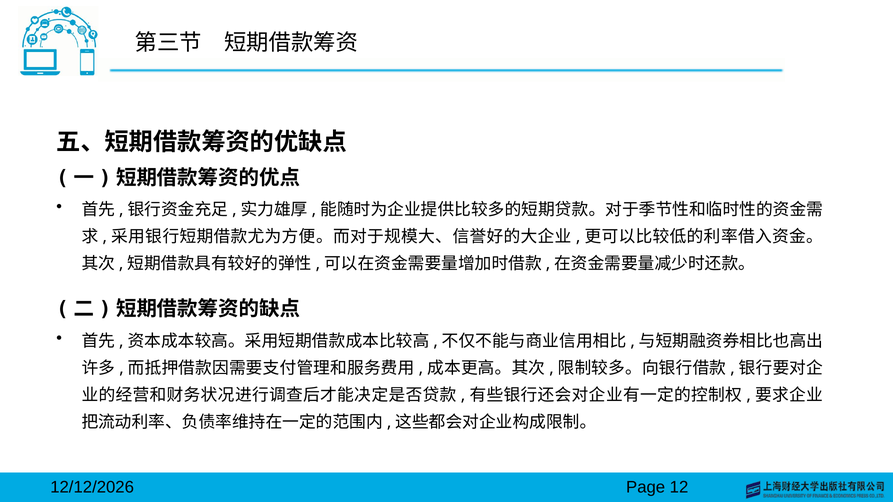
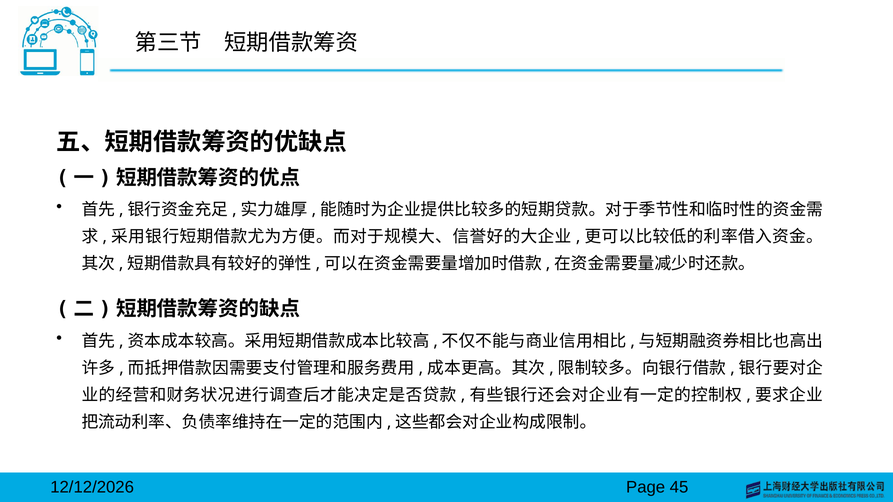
12: 12 -> 45 (679, 488)
